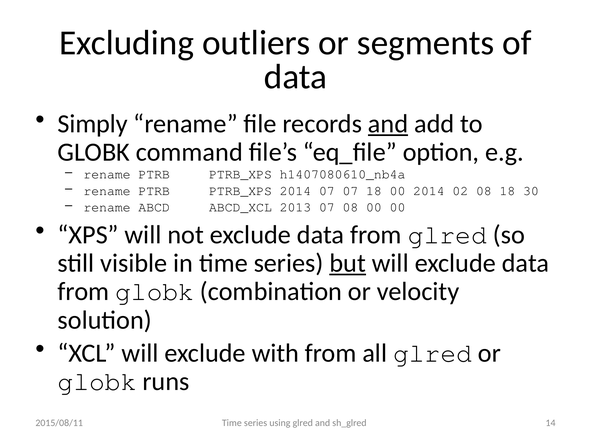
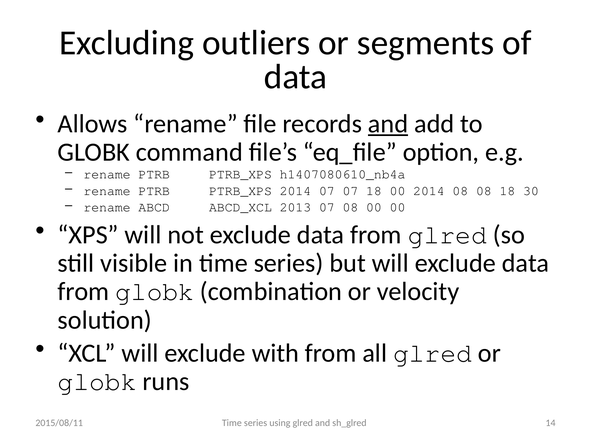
Simply: Simply -> Allows (93, 124)
2014 02: 02 -> 08 (460, 191)
but underline: present -> none (348, 263)
